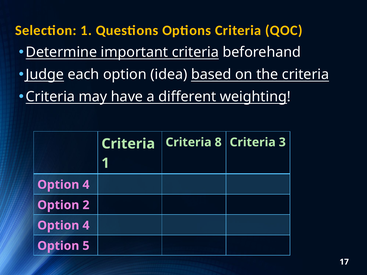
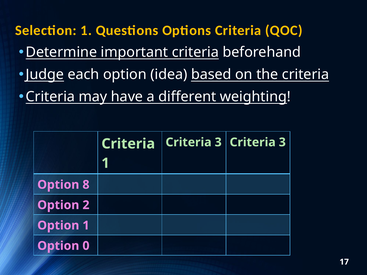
8: 8 -> 3 (218, 142)
4: 4 -> 8 (86, 185)
4: 4 -> 1 (86, 226)
5: 5 -> 0 (86, 246)
